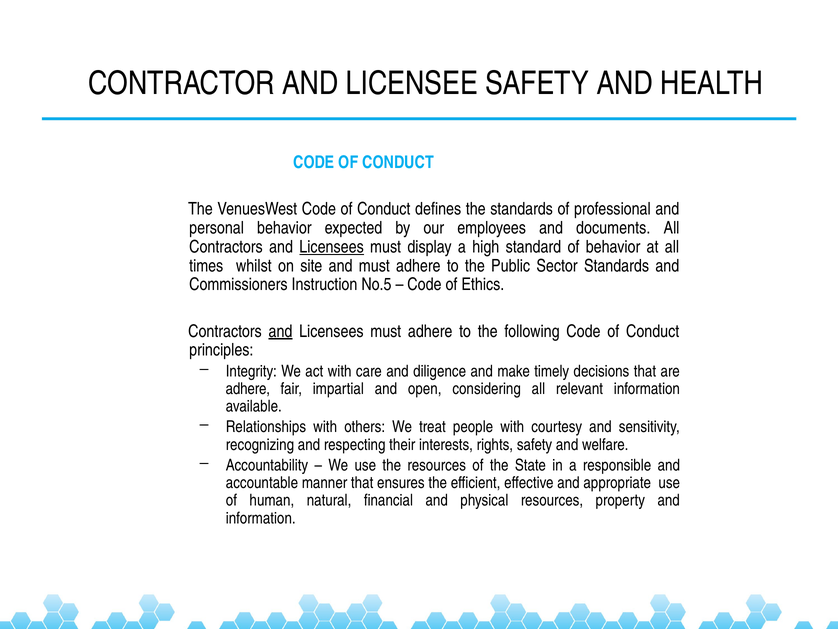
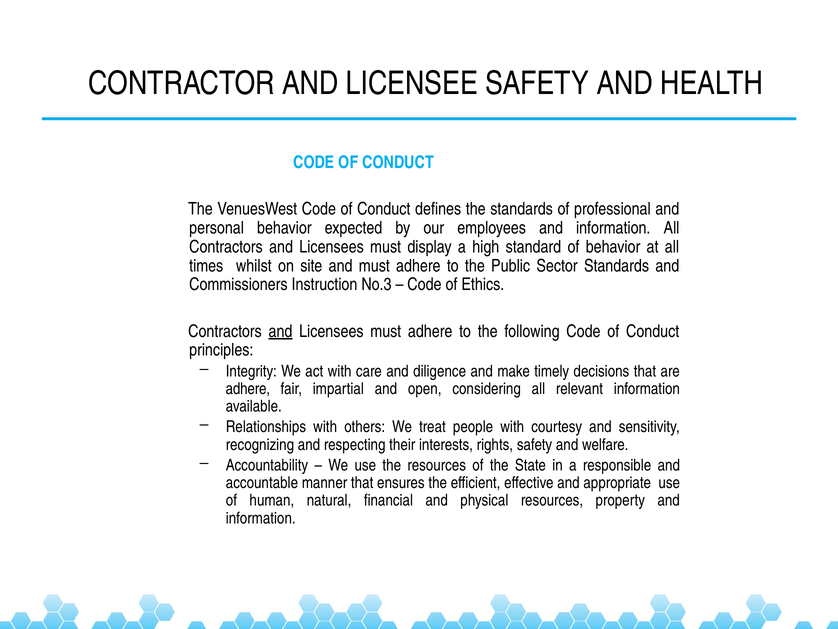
employees and documents: documents -> information (613, 228)
Licensees underline: present -> none (332, 247)
No.5: No.5 -> No.3 (376, 285)
